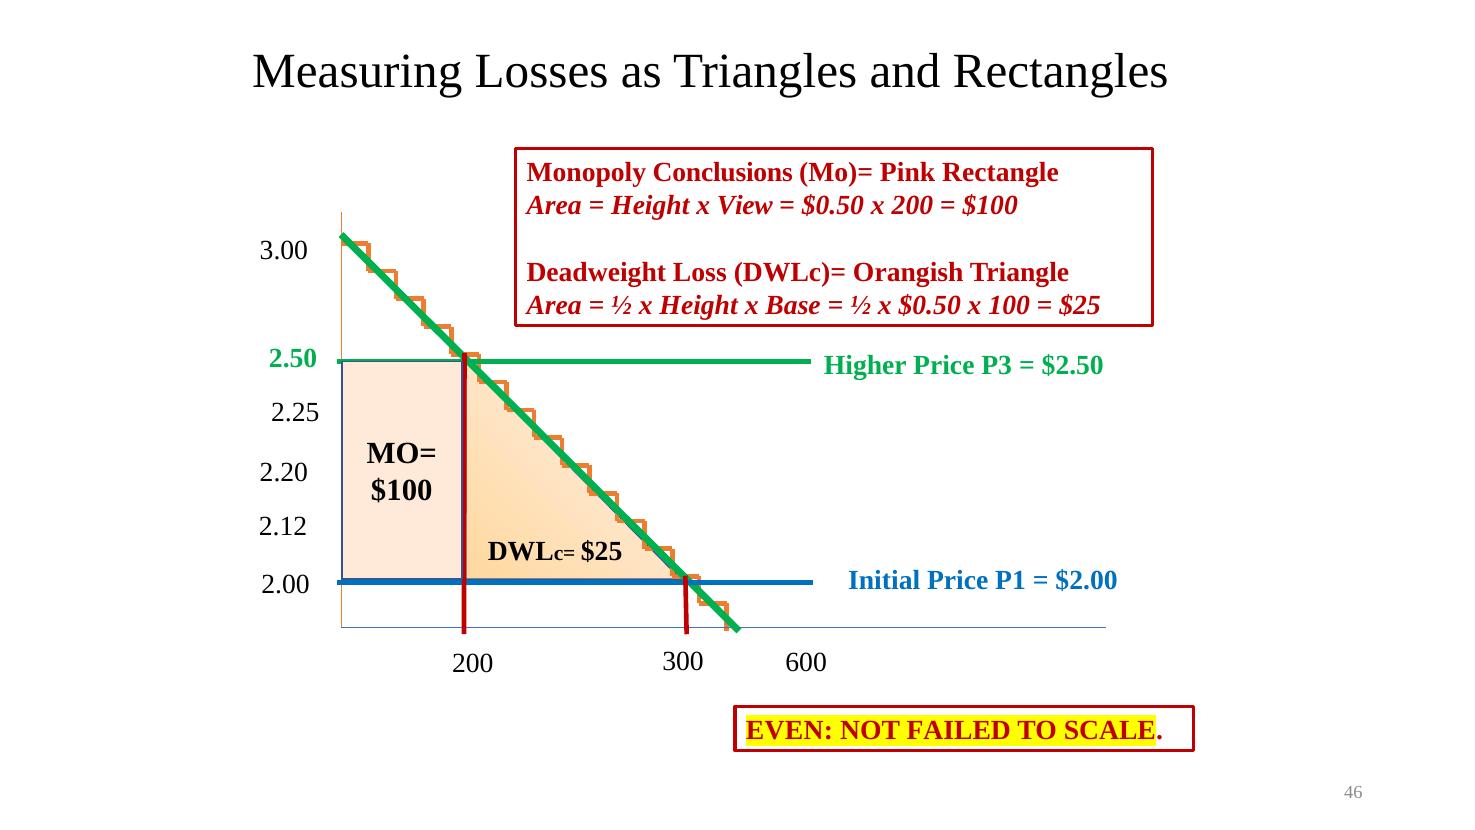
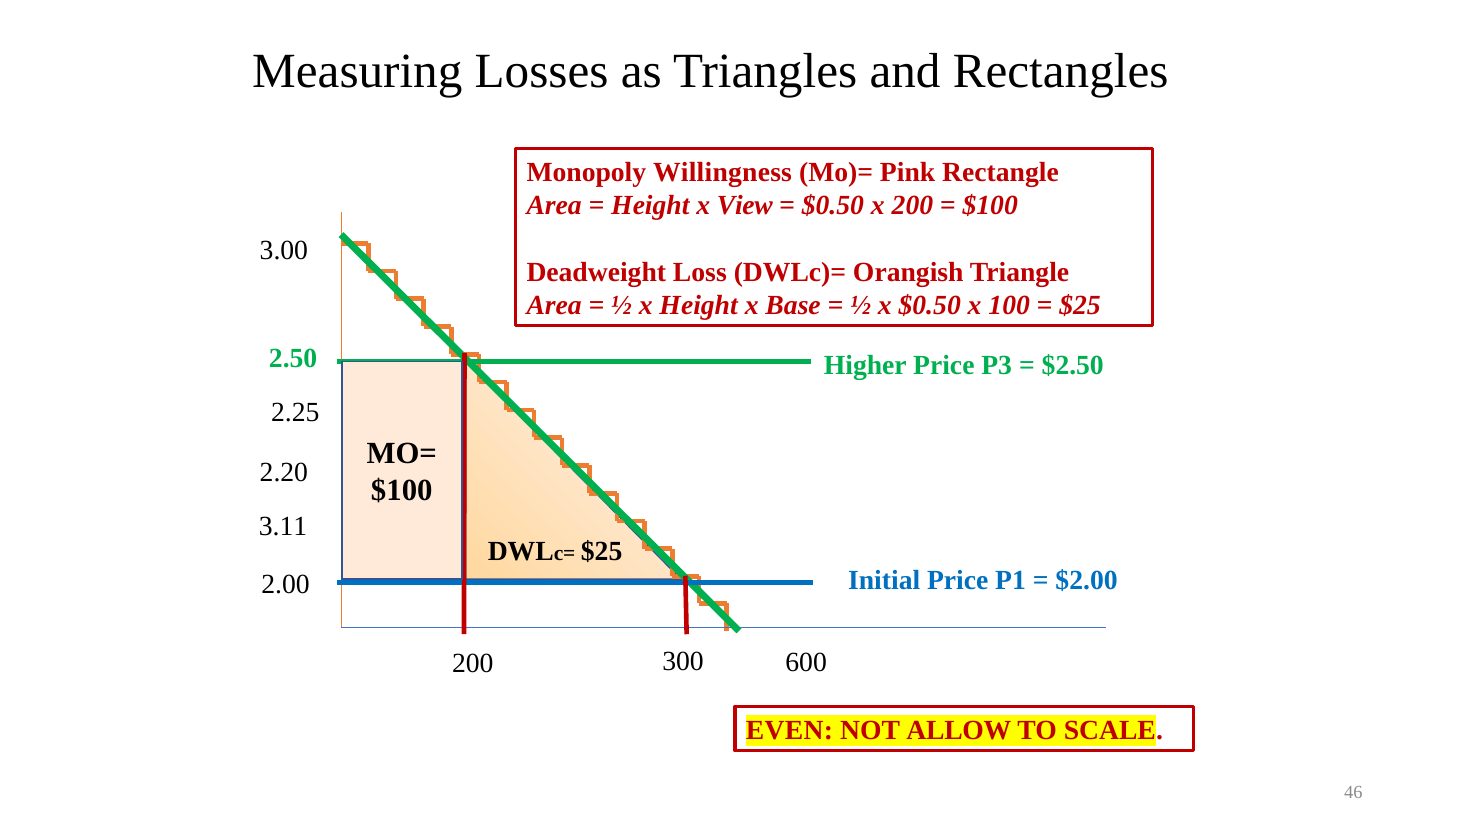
Conclusions: Conclusions -> Willingness (723, 172)
2.12: 2.12 -> 3.11 (283, 526)
FAILED: FAILED -> ALLOW (959, 730)
